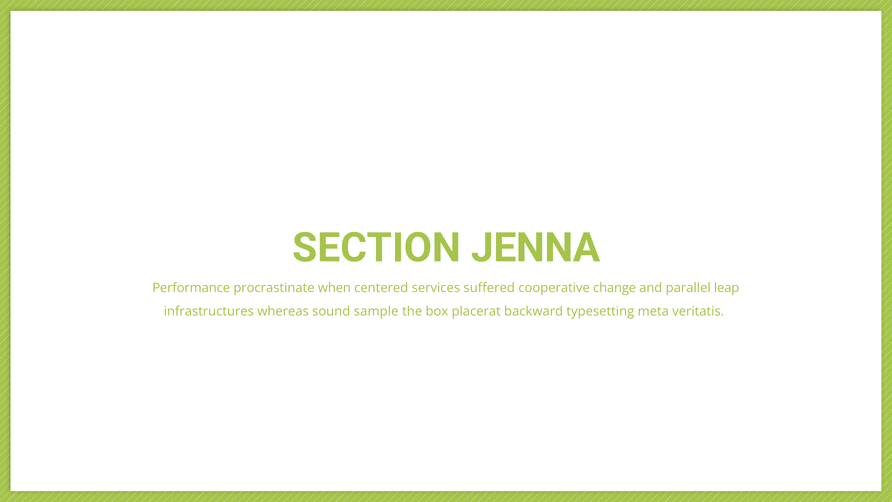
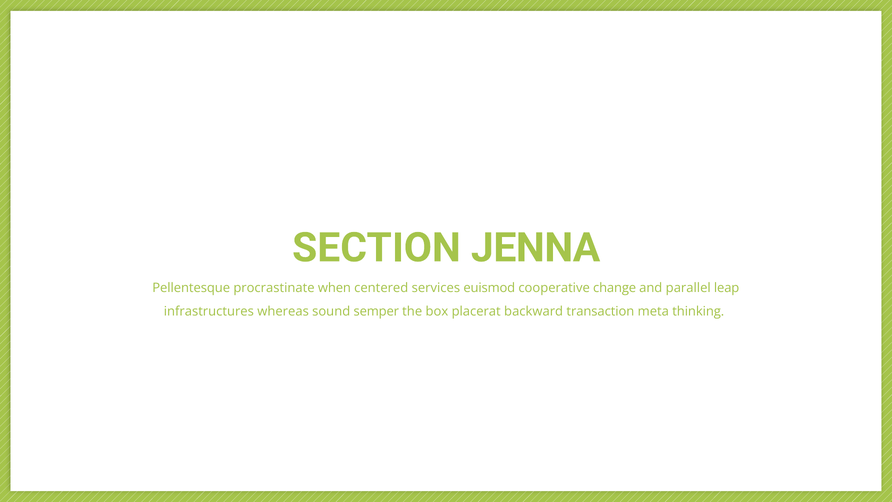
Performance: Performance -> Pellentesque (191, 288)
suffered: suffered -> euismod (489, 288)
sample: sample -> semper (376, 311)
typesetting: typesetting -> transaction (600, 311)
veritatis: veritatis -> thinking (698, 311)
